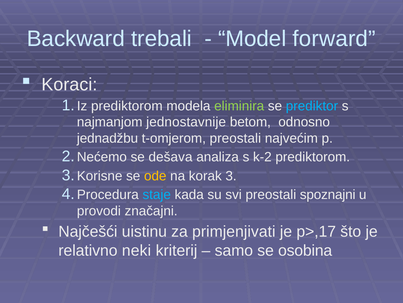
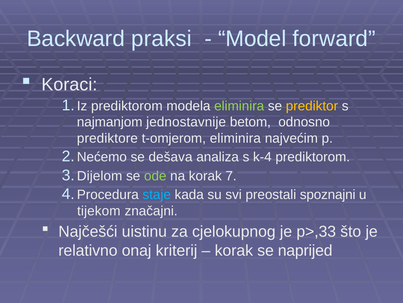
trebali: trebali -> praksi (161, 39)
prediktor colour: light blue -> yellow (312, 106)
jednadžbu: jednadžbu -> prediktore (107, 138)
t-omjerom preostali: preostali -> eliminira (235, 138)
k-2: k-2 -> k-4 (262, 157)
Korisne: Korisne -> Dijelom (100, 176)
ode colour: yellow -> light green (155, 176)
korak 3: 3 -> 7 (231, 176)
provodi: provodi -> tijekom (99, 210)
primjenjivati: primjenjivati -> cjelokupnog (234, 231)
p>,17: p>,17 -> p>,33 (316, 231)
neki: neki -> onaj (137, 250)
samo: samo -> korak (234, 250)
osobina: osobina -> naprijed (305, 250)
